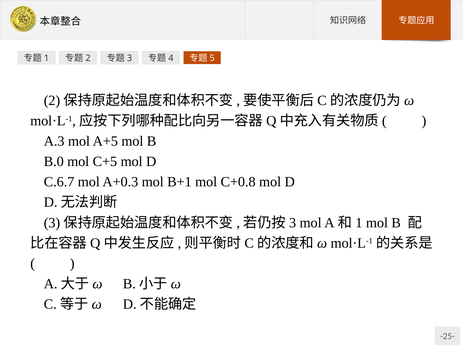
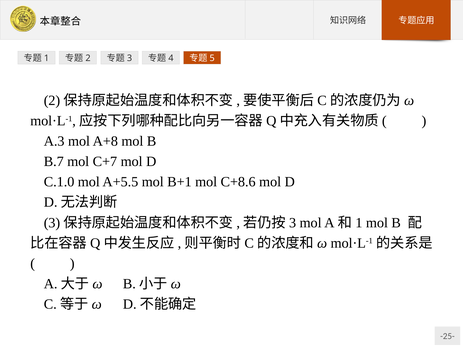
A+5: A+5 -> A+8 (105, 141)
B.0: B.0 -> B.7 (54, 162)
C+5: C+5 -> C+7 (105, 162)
C.6.7: C.6.7 -> C.1.0 (59, 182)
A+0.3: A+0.3 -> A+5.5 (120, 182)
C+0.8: C+0.8 -> C+8.6 (238, 182)
